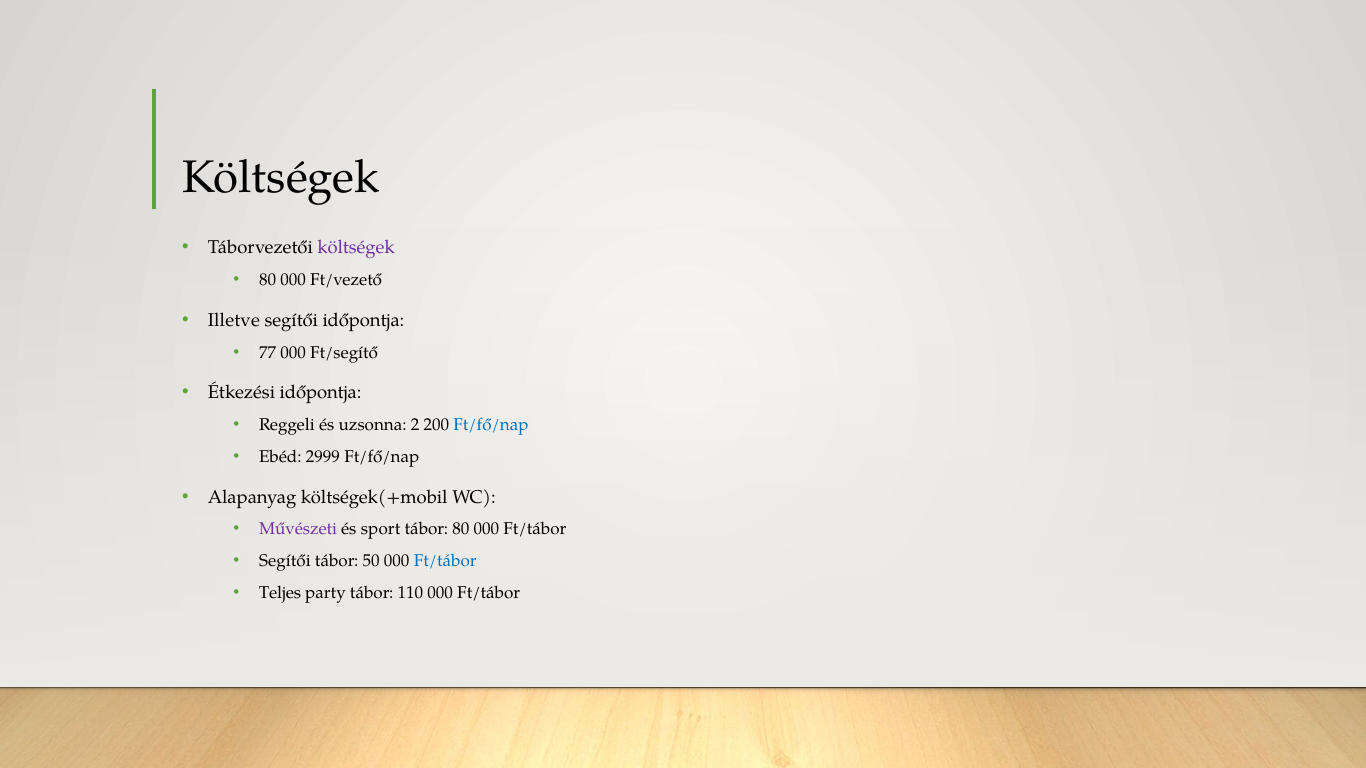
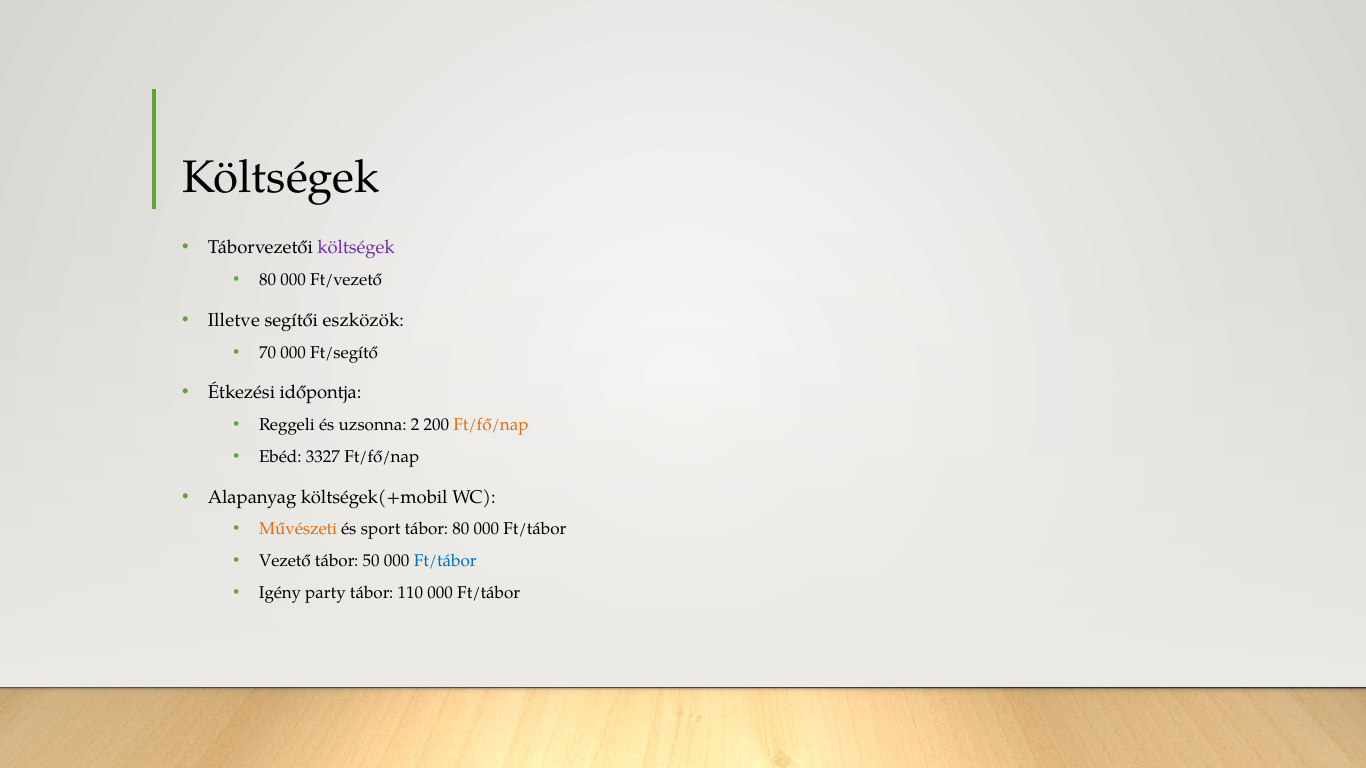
segítői időpontja: időpontja -> eszközök (363, 320)
77: 77 -> 70 (268, 353)
Ft/fő/nap colour: blue -> orange (491, 425)
2999: 2999 -> 3327 (323, 457)
Művészeti colour: purple -> orange (298, 530)
Segítői: Segítői -> Vezető (285, 561)
Teljes: Teljes -> Igény (280, 593)
